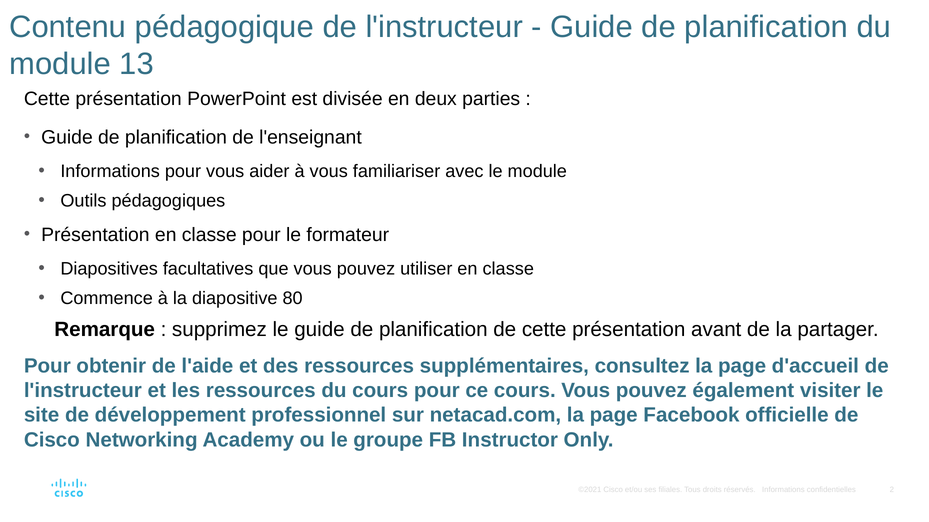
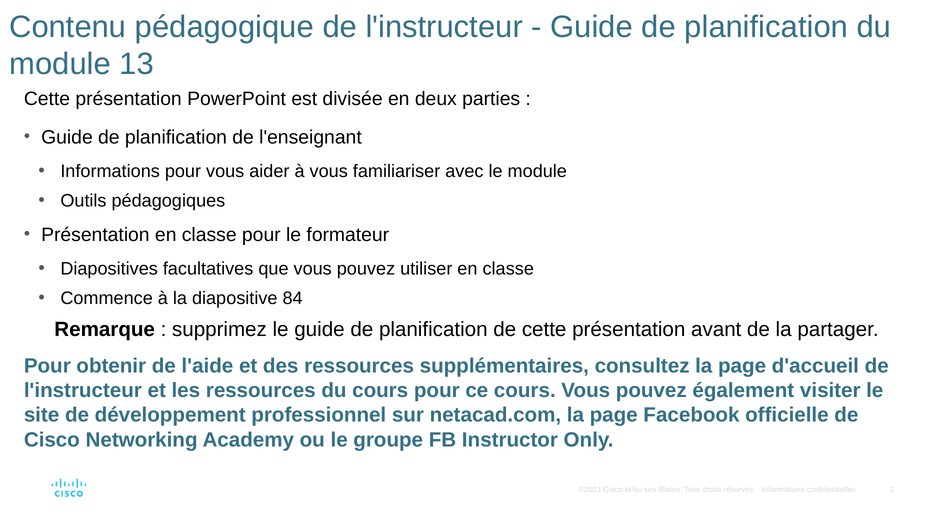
80: 80 -> 84 (293, 299)
